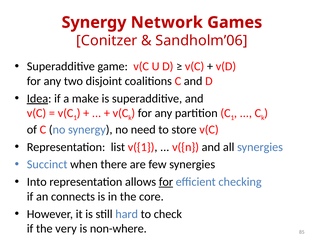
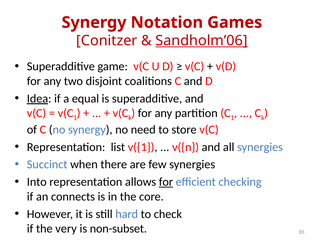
Network: Network -> Notation (167, 22)
Sandholm’06 underline: none -> present (202, 41)
make: make -> equal (85, 99)
non-where: non-where -> non-subset (118, 229)
